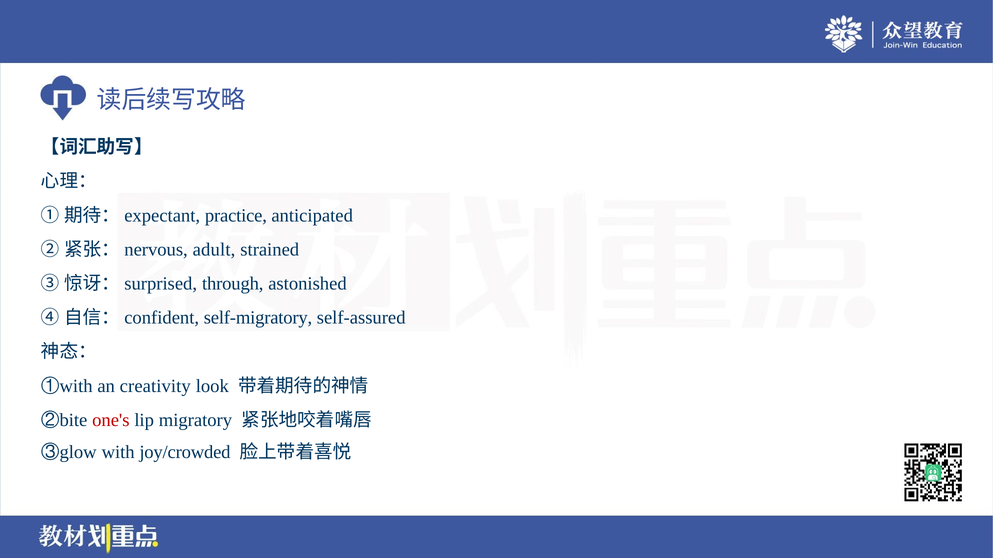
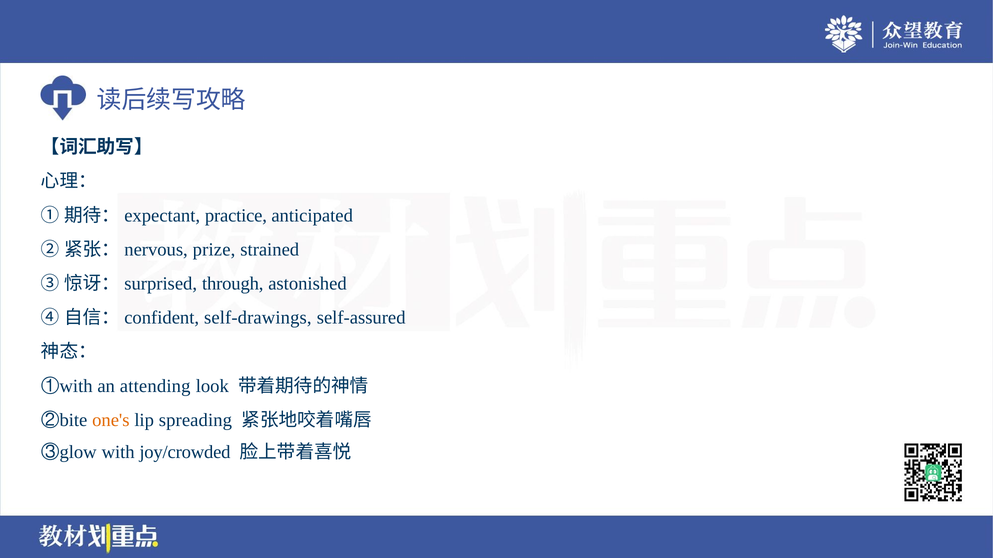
adult: adult -> prize (214, 250)
self-migratory: self-migratory -> self-drawings (258, 318)
creativity: creativity -> attending (155, 386)
one's colour: red -> orange (111, 420)
migratory: migratory -> spreading (195, 420)
